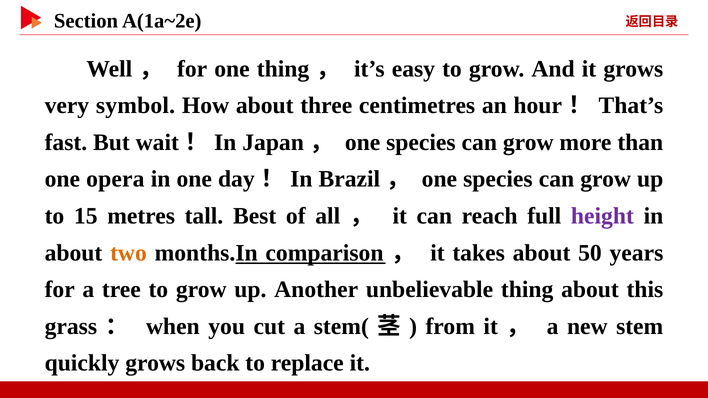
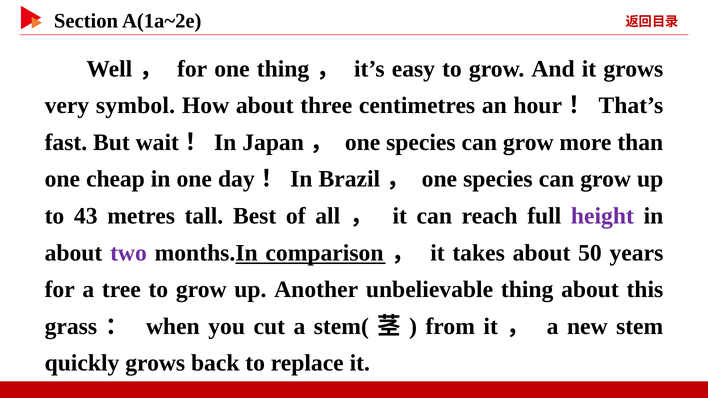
opera: opera -> cheap (115, 179)
15: 15 -> 43 (86, 216)
two colour: orange -> purple (128, 253)
